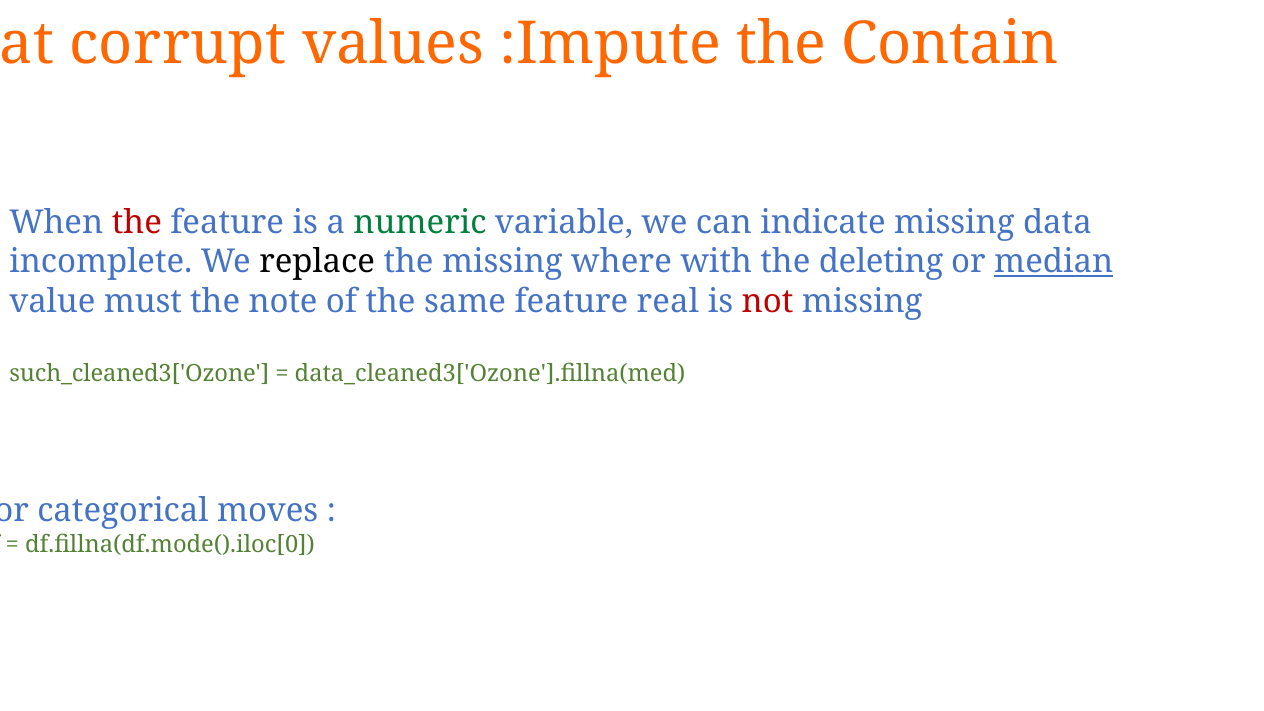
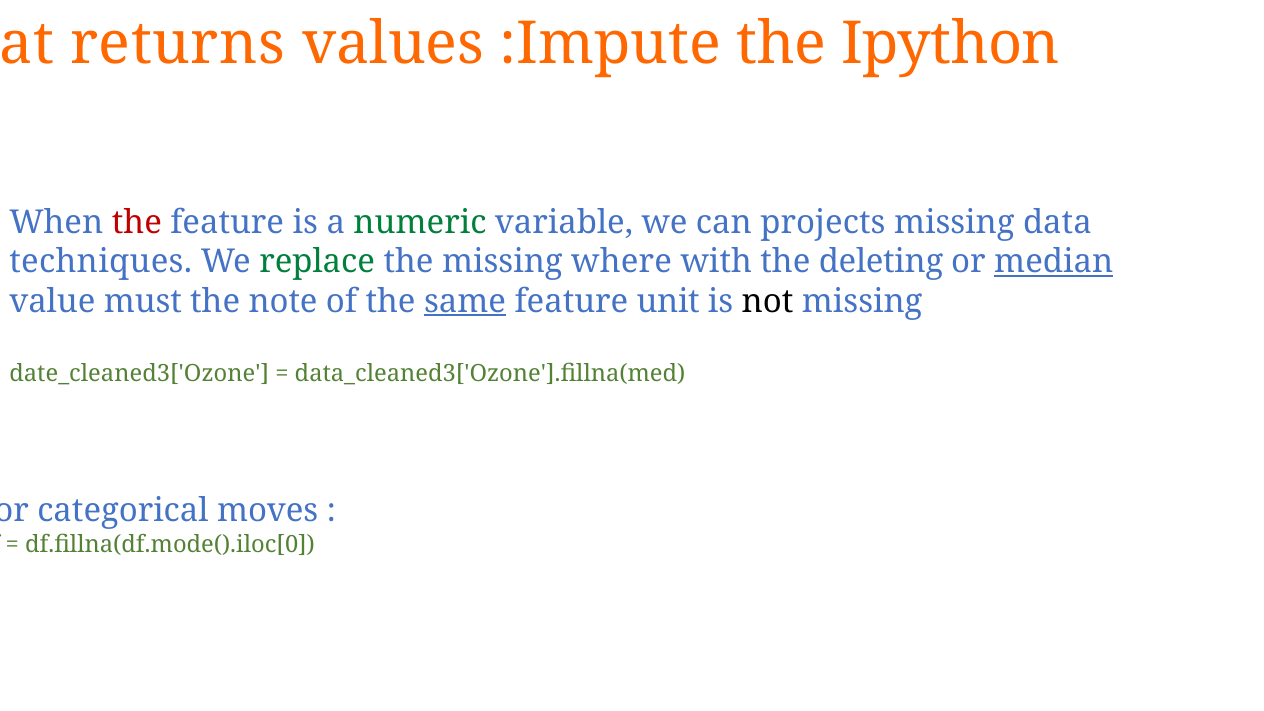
corrupt: corrupt -> returns (178, 44)
Contain: Contain -> Ipython (951, 44)
indicate: indicate -> projects (823, 222)
incomplete: incomplete -> techniques (101, 262)
replace colour: black -> green (317, 262)
same underline: none -> present (465, 301)
real: real -> unit (668, 301)
not colour: red -> black (768, 301)
such_cleaned3['Ozone: such_cleaned3['Ozone -> date_cleaned3['Ozone (139, 374)
